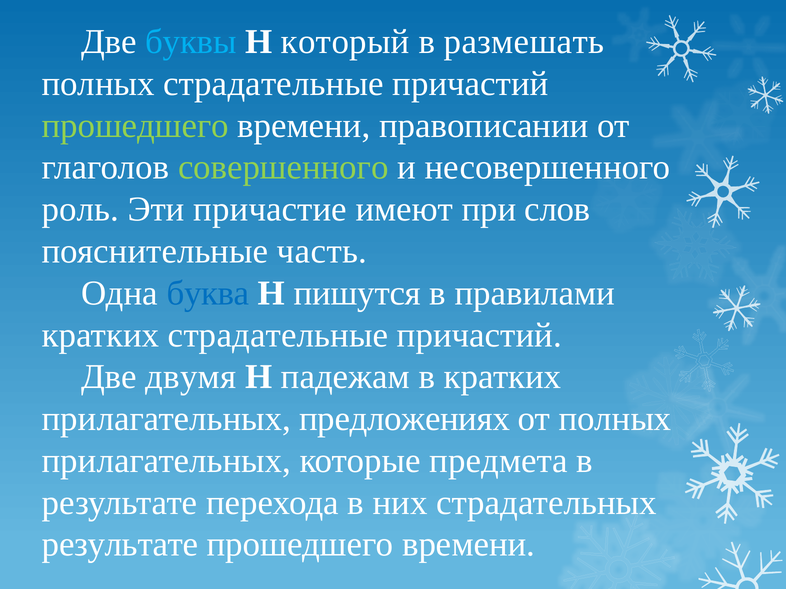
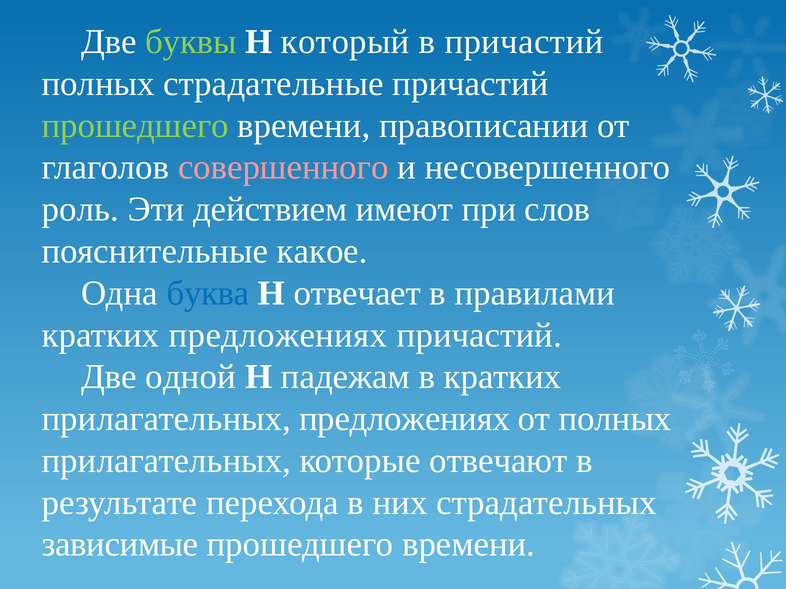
буквы colour: light blue -> light green (191, 42)
в размешать: размешать -> причастий (524, 42)
совершенного colour: light green -> pink (283, 168)
причастие: причастие -> действием (270, 209)
часть: часть -> какое (322, 251)
пишутся: пишутся -> отвечает (357, 293)
кратких страдательные: страдательные -> предложениях (278, 335)
двумя: двумя -> одной (191, 377)
предмета: предмета -> отвечают (499, 461)
результате: результате -> зависимые (120, 545)
